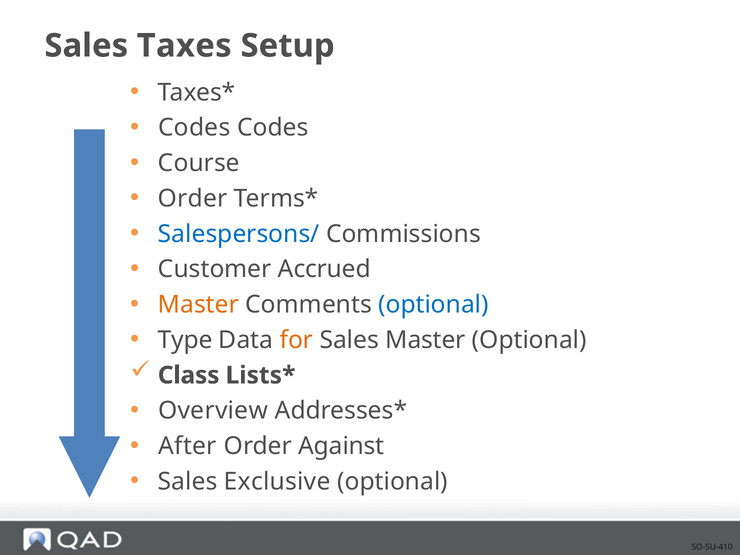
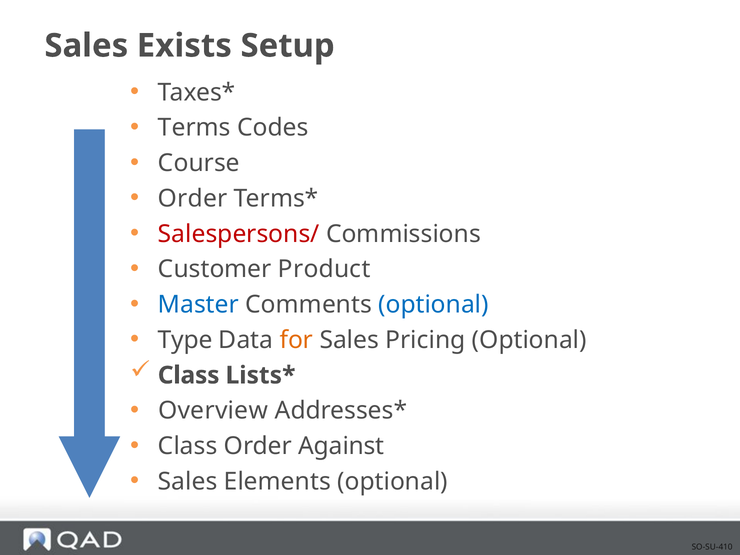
Taxes: Taxes -> Exists (184, 46)
Codes: Codes -> Terms (194, 128)
Salespersons/ colour: blue -> red (239, 234)
Accrued: Accrued -> Product (324, 269)
Master colour: orange -> blue (198, 305)
Sales Master: Master -> Pricing (425, 340)
After: After -> Class (188, 446)
Exclusive: Exclusive -> Elements (277, 481)
